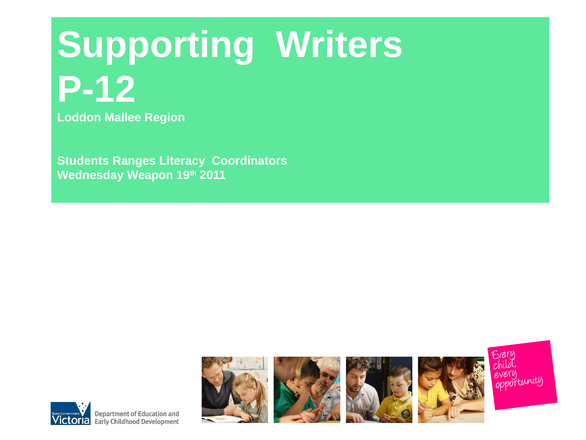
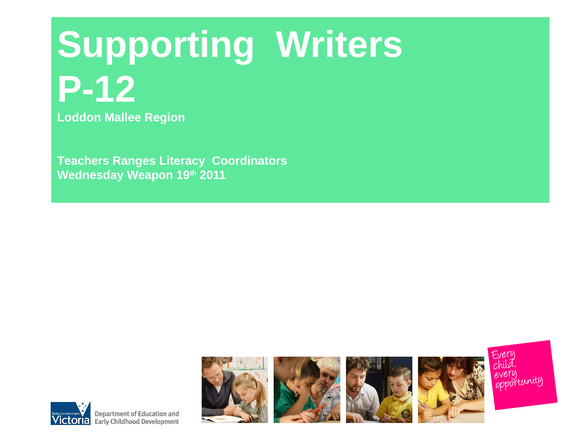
Students: Students -> Teachers (83, 161)
